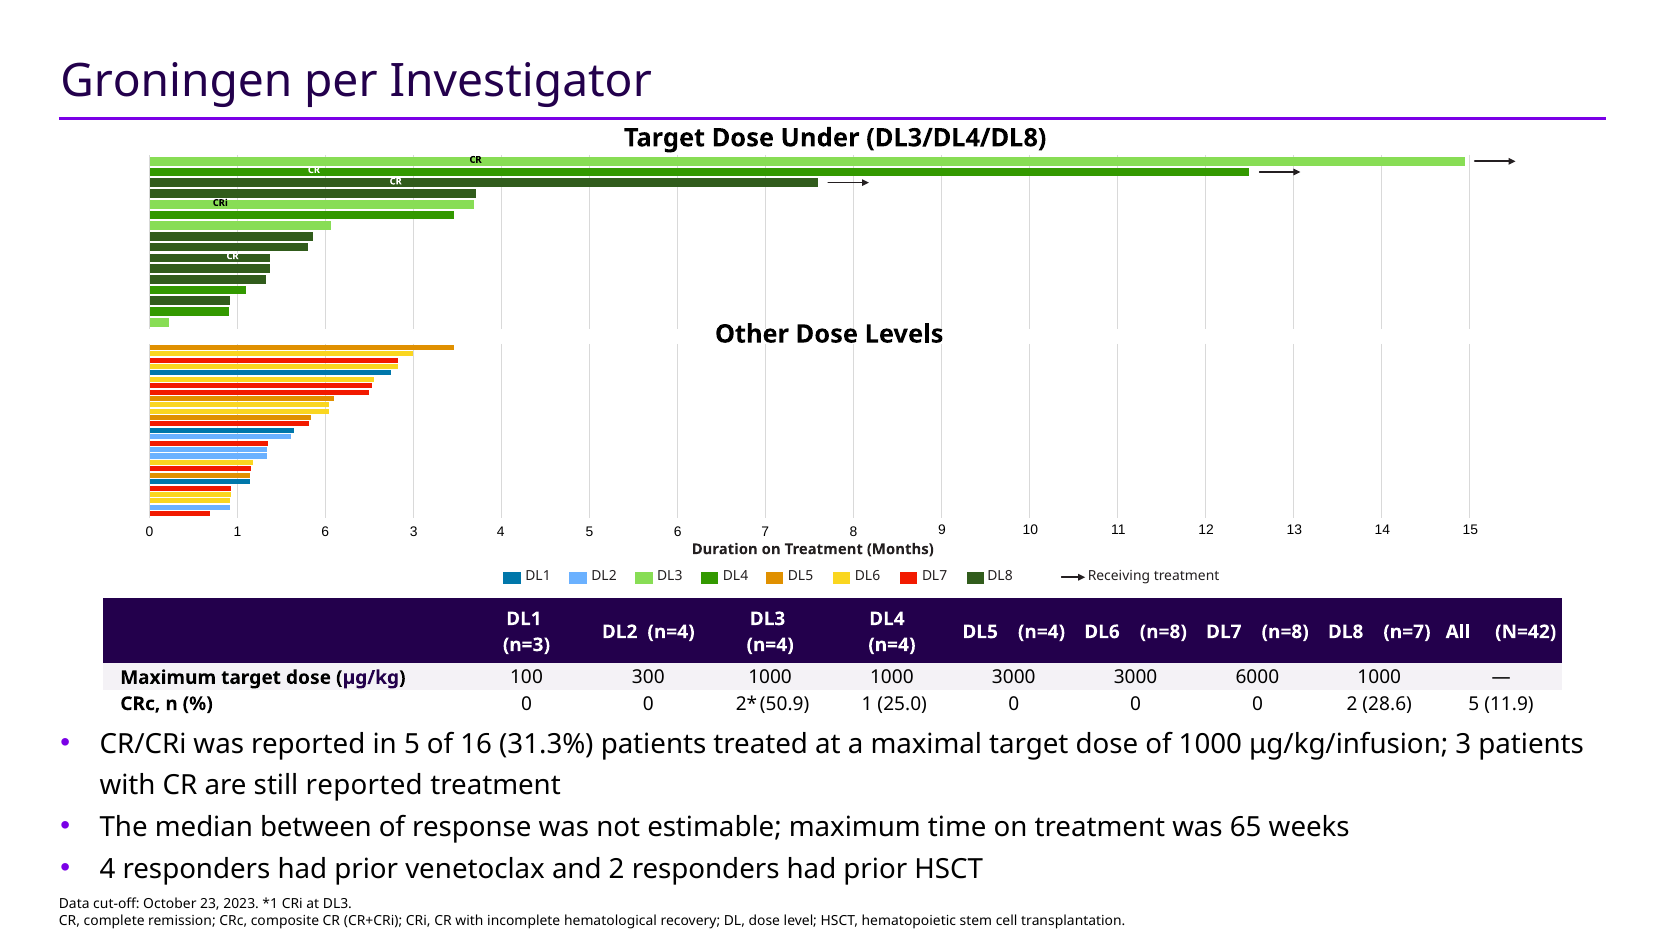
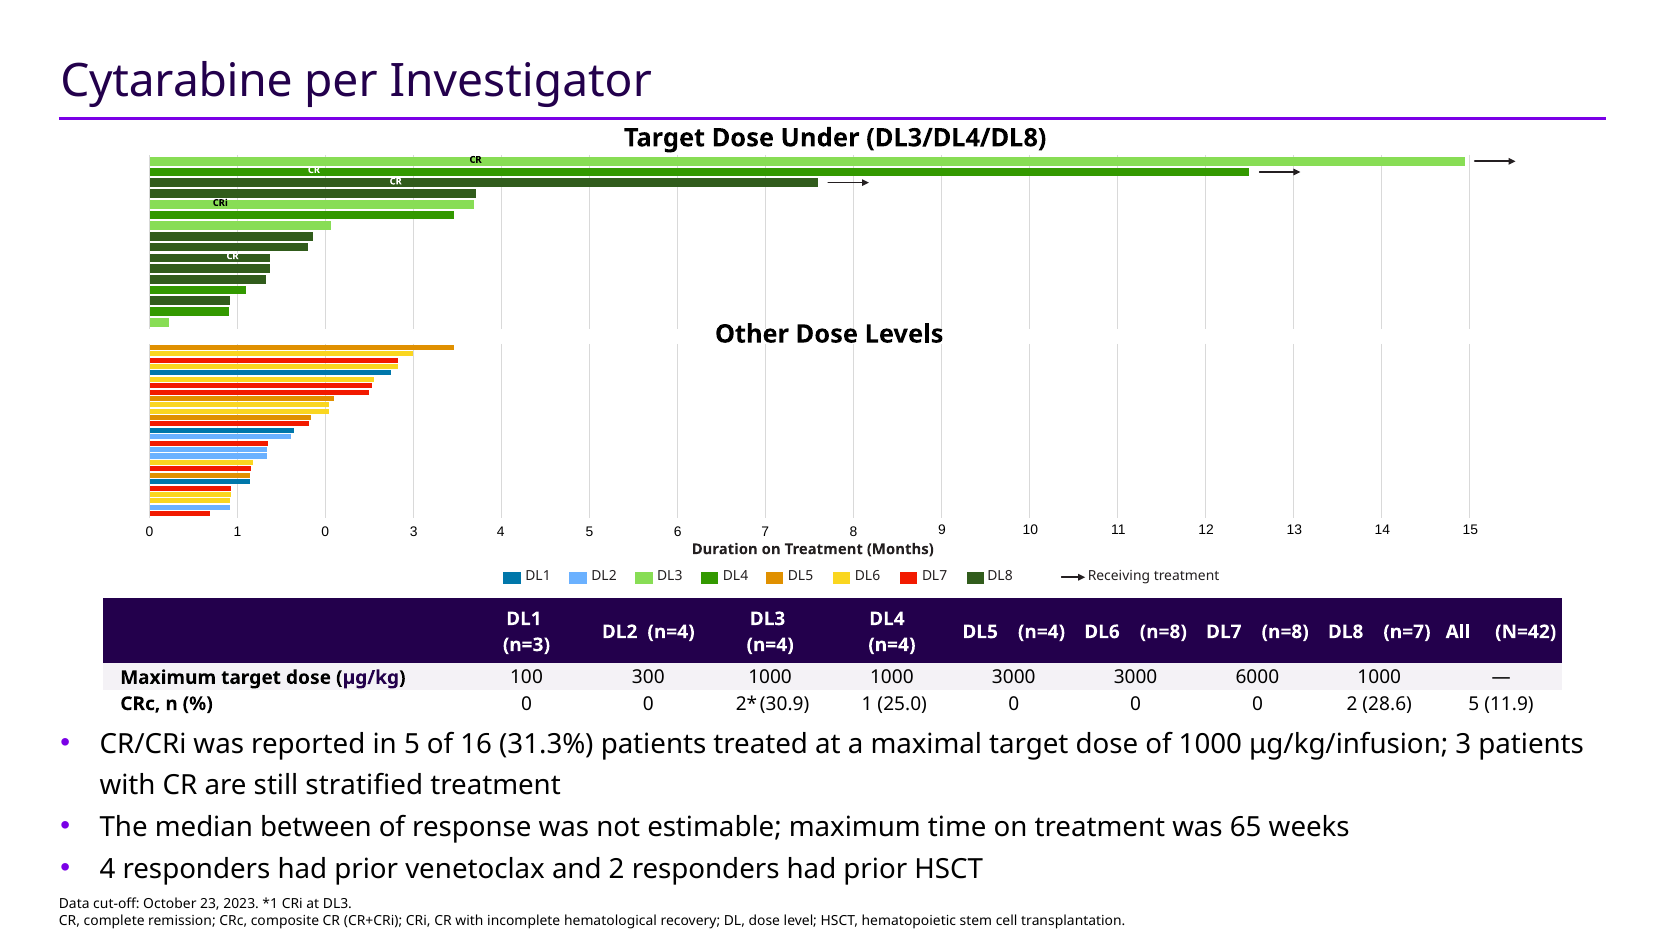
Groningen: Groningen -> Cytarabine (176, 81)
1 6: 6 -> 0 (325, 531)
50.9: 50.9 -> 30.9 (785, 703)
still reported: reported -> stratified (364, 785)
